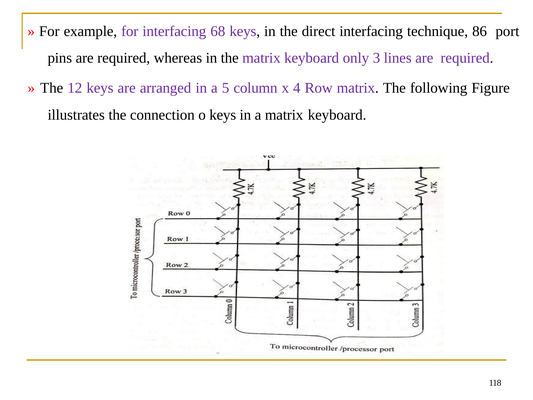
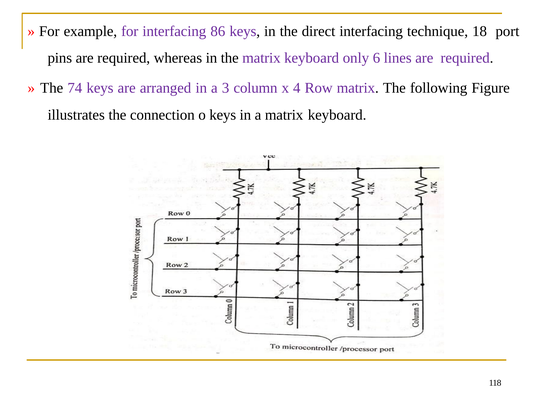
68: 68 -> 86 (218, 31)
86: 86 -> 18 (480, 31)
3: 3 -> 6 (376, 58)
12: 12 -> 74 (75, 88)
5: 5 -> 3 (226, 88)
